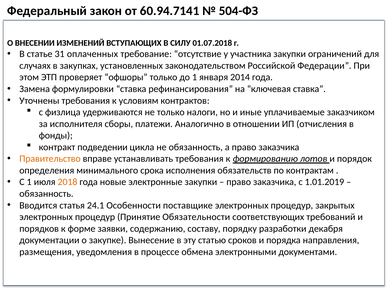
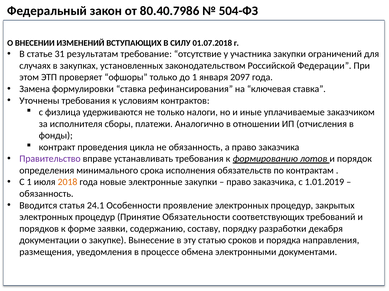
60.94.7141: 60.94.7141 -> 80.40.7986 (170, 11)
оплаченных: оплаченных -> результатам (92, 54)
2014: 2014 -> 2097 (240, 77)
подведении: подведении -> проведения (102, 147)
Правительство colour: orange -> purple (50, 159)
поставщике: поставщике -> проявление (188, 206)
